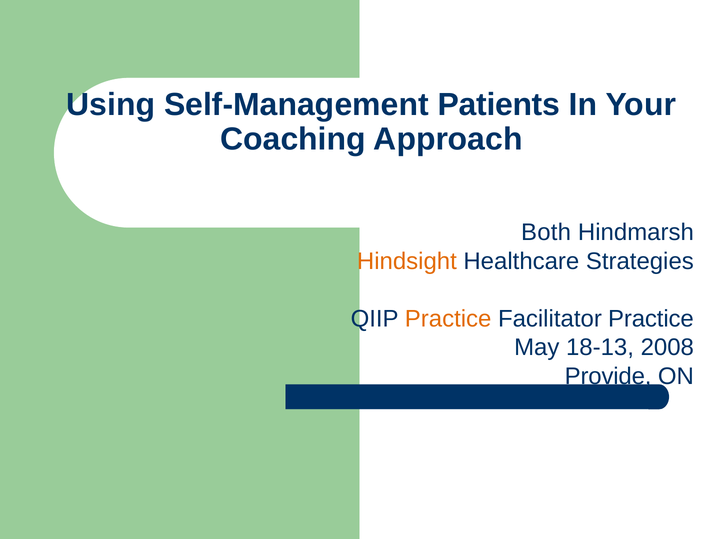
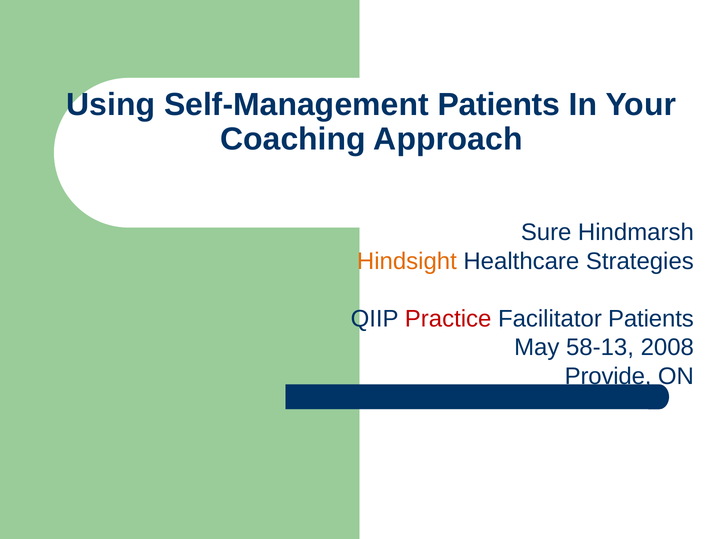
Both: Both -> Sure (546, 233)
Practice colour: orange -> red (448, 319)
Facilitator Practice: Practice -> Patients (651, 319)
18-13: 18-13 -> 58-13 (600, 348)
